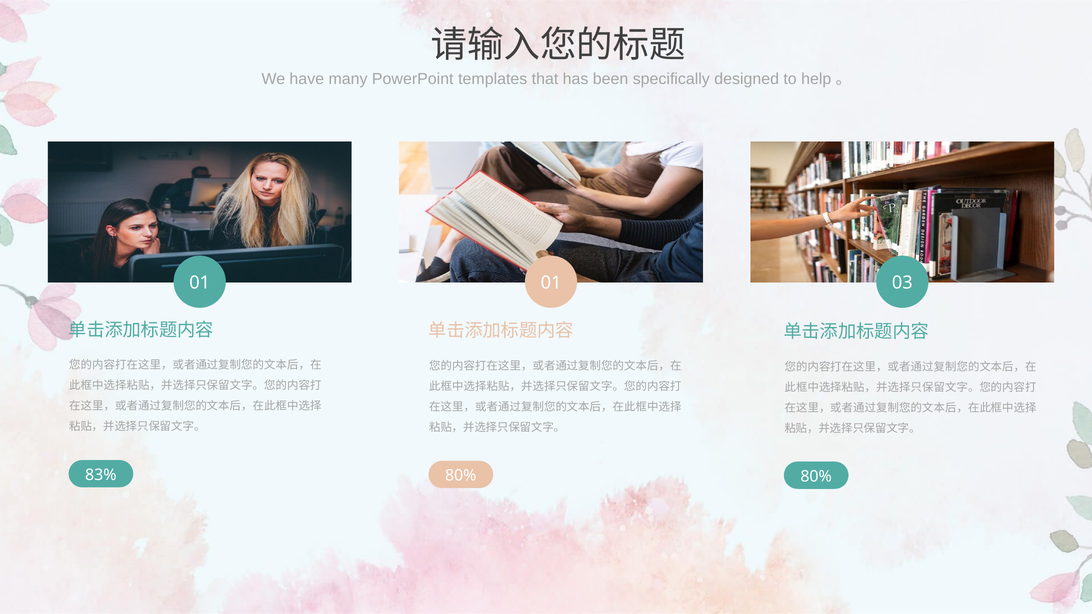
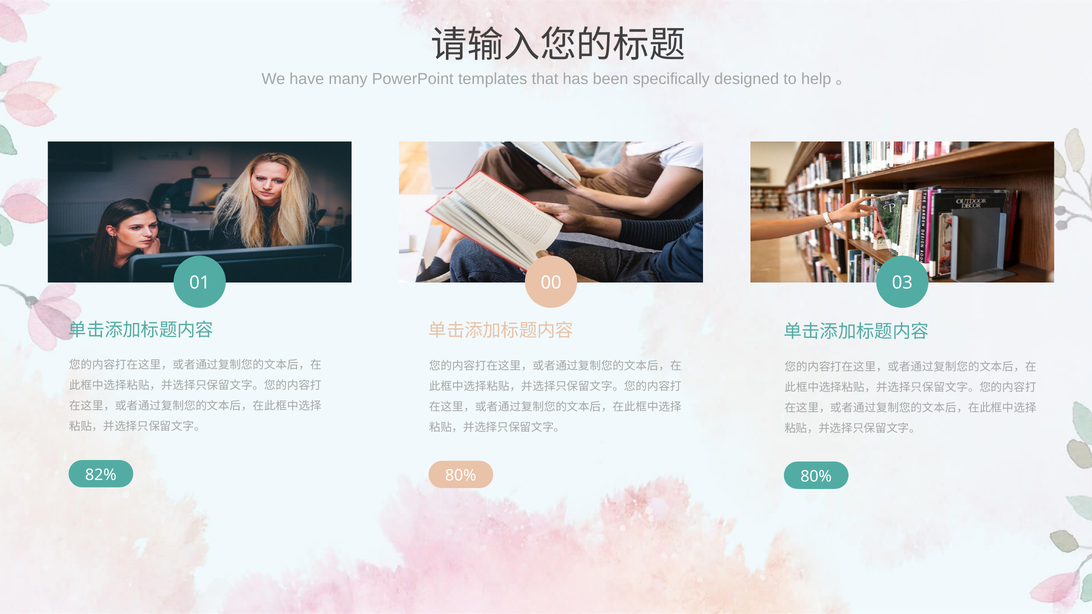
01 01: 01 -> 00 (551, 283)
83%: 83% -> 82% (101, 475)
